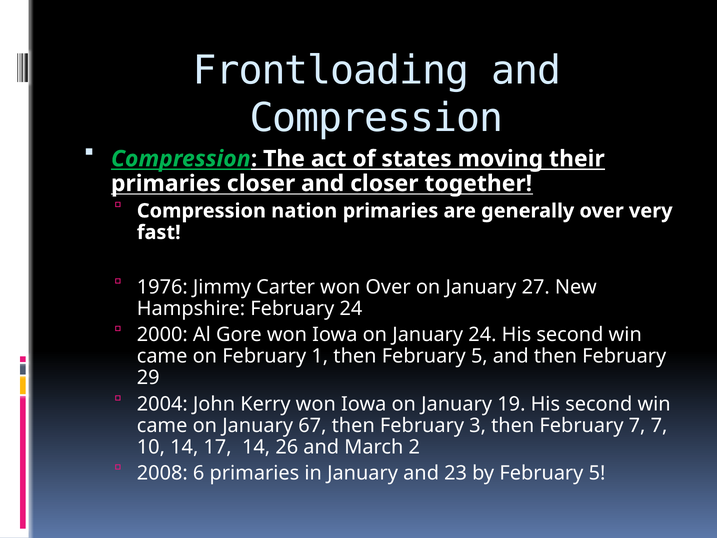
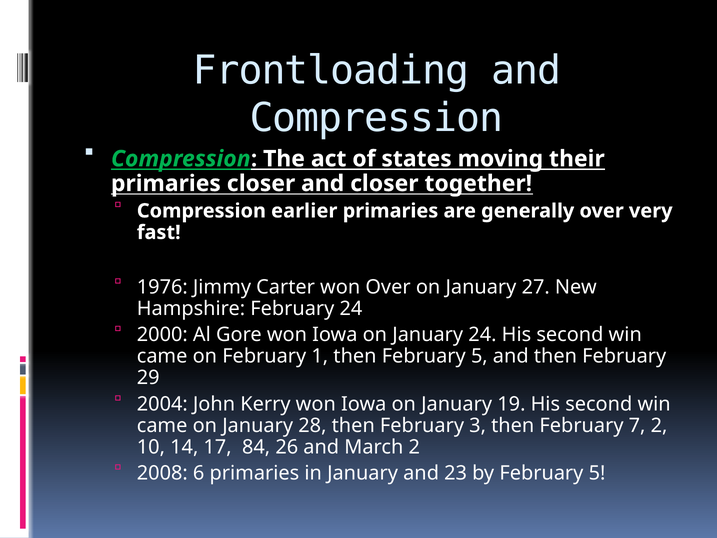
nation: nation -> earlier (304, 211)
67: 67 -> 28 (312, 425)
7 7: 7 -> 2 (659, 425)
17 14: 14 -> 84 (256, 447)
